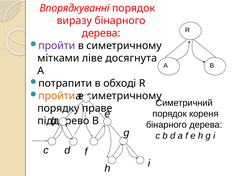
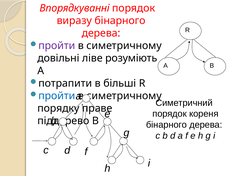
мітками: мітками -> довільні (58, 58)
досягнута: досягнута -> розуміють (131, 58)
обході: обході -> більші (120, 83)
пройти colour: orange -> blue (57, 96)
